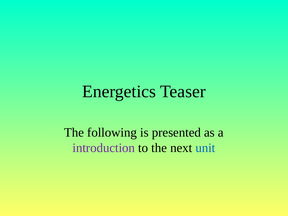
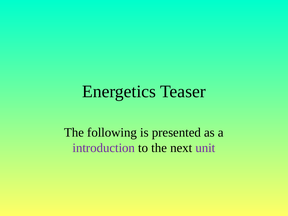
unit colour: blue -> purple (205, 148)
